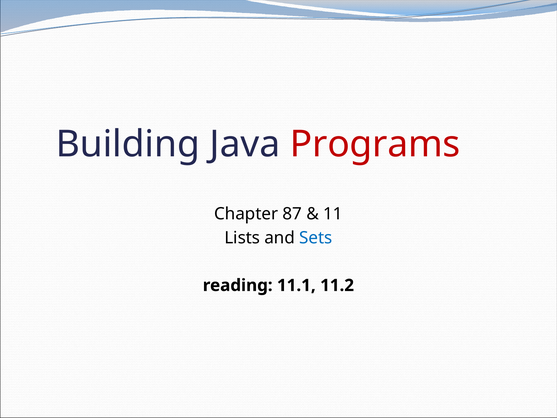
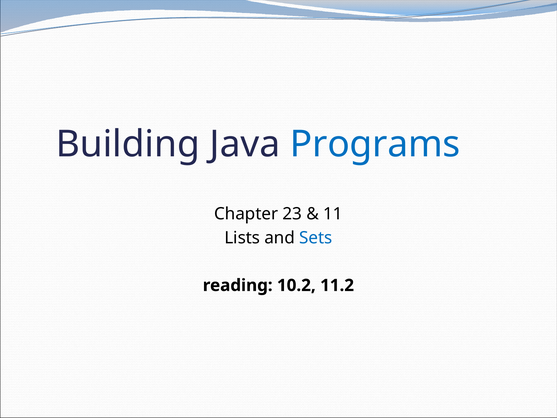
Programs colour: red -> blue (375, 144)
87: 87 -> 23 (292, 214)
11.1: 11.1 -> 10.2 (296, 285)
